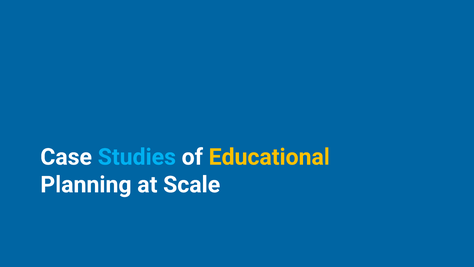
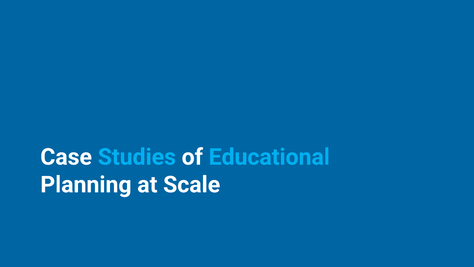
Educational colour: yellow -> light blue (269, 157)
